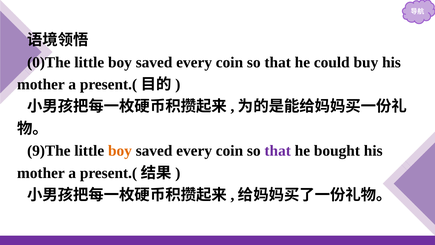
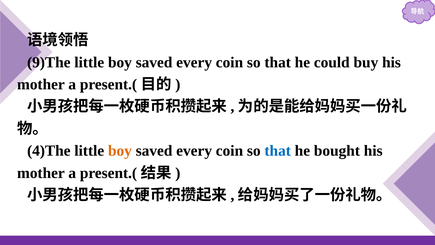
0)The: 0)The -> 9)The (49, 62)
9)The: 9)The -> 4)The (49, 151)
that colour: purple -> blue (278, 151)
